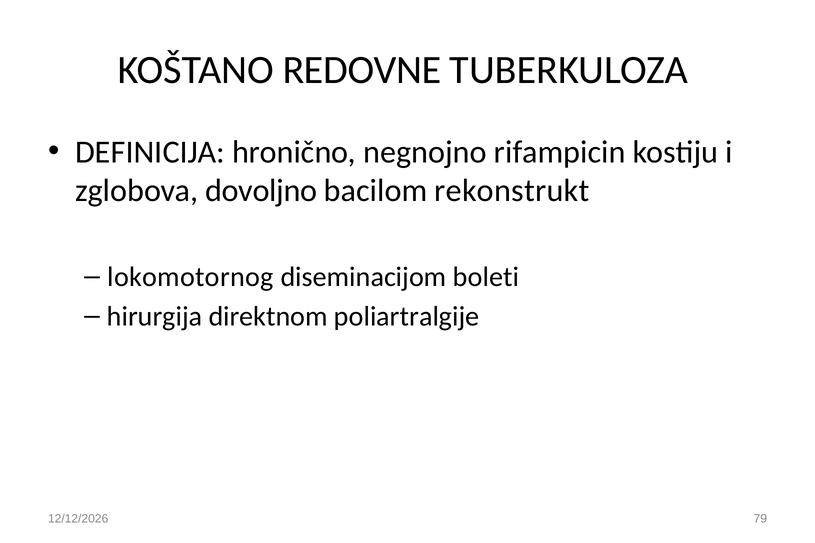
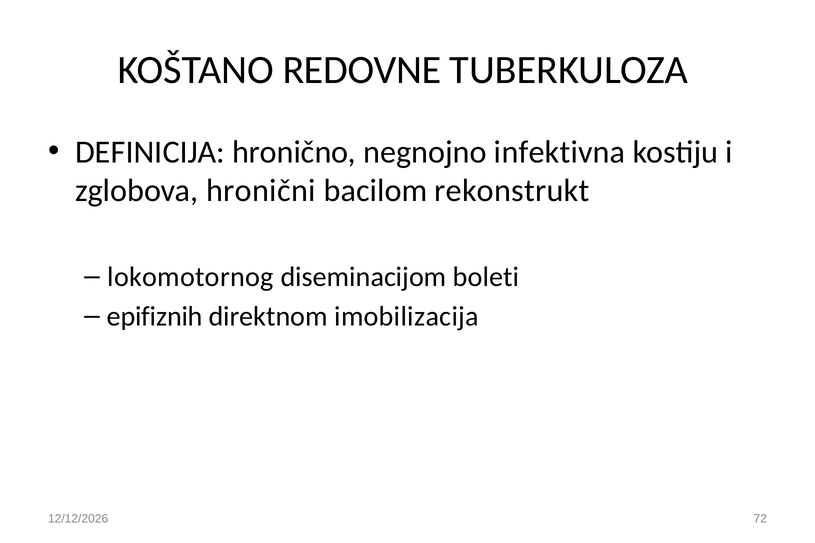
rifampicin: rifampicin -> infektivna (560, 152)
dovoljno: dovoljno -> hronični (261, 191)
hirurgija: hirurgija -> epifiznih (155, 317)
poliartralgije: poliartralgije -> imobilizacija (407, 317)
79: 79 -> 72 (760, 519)
